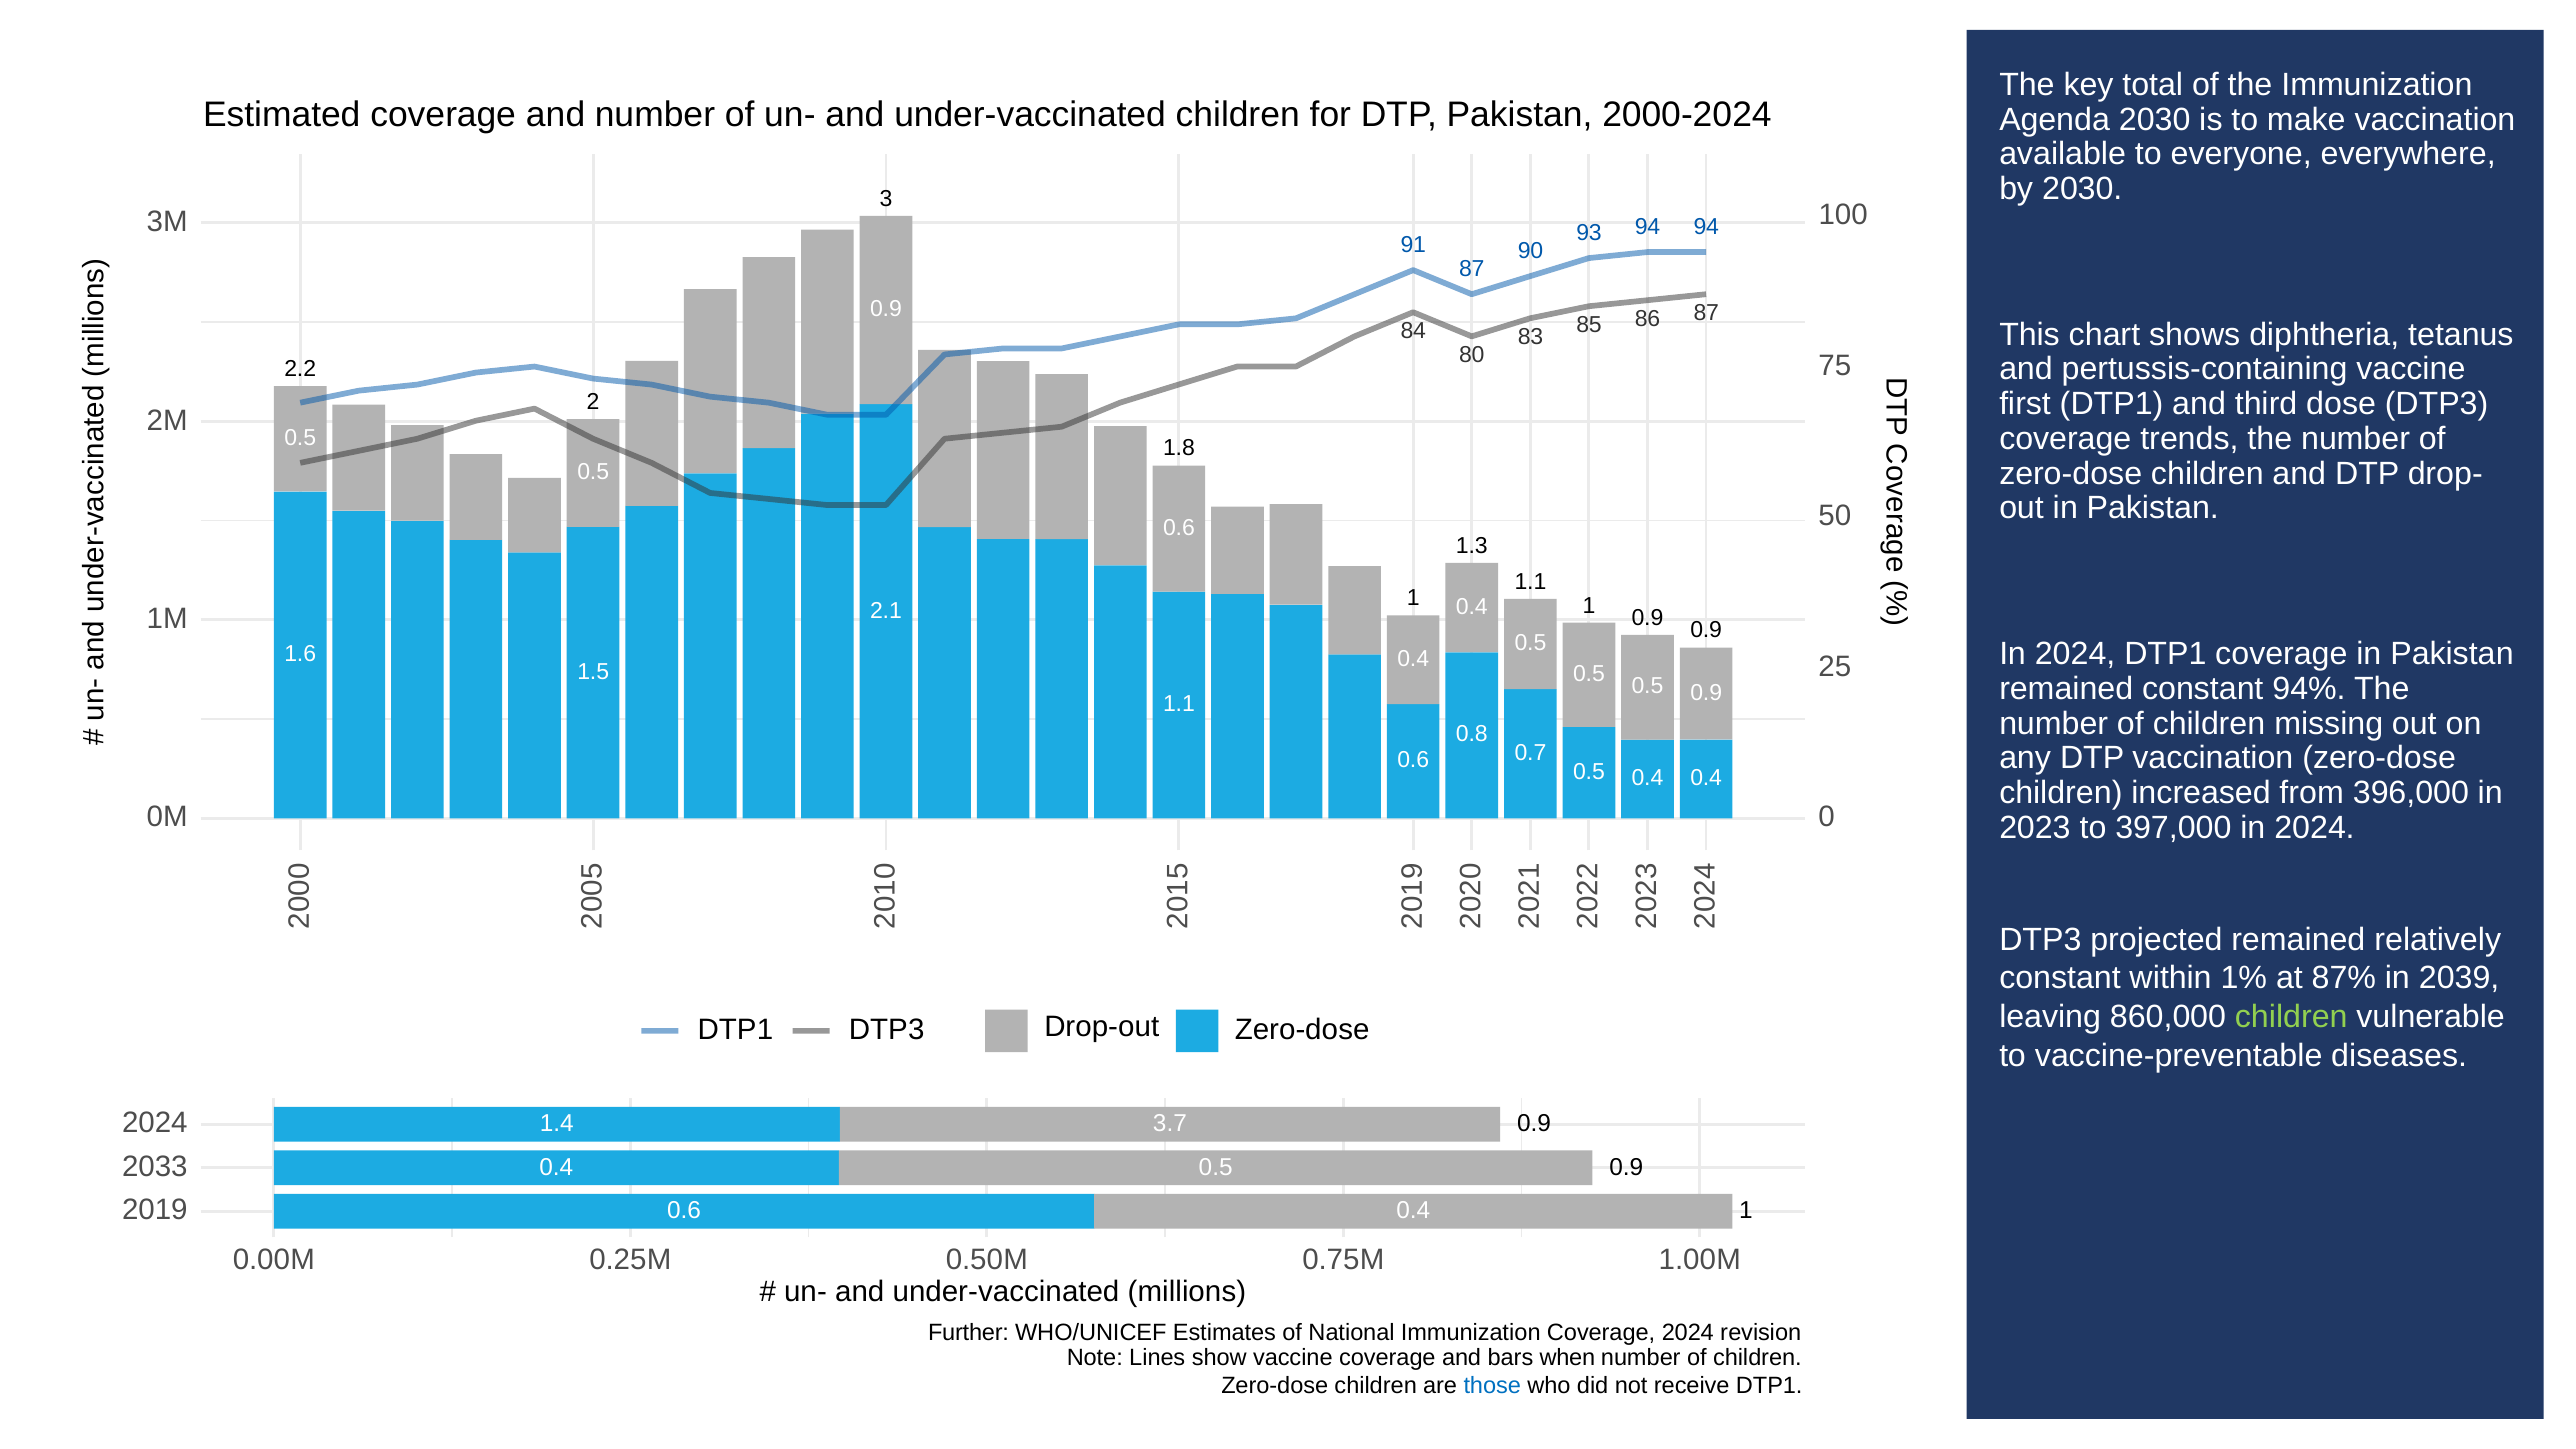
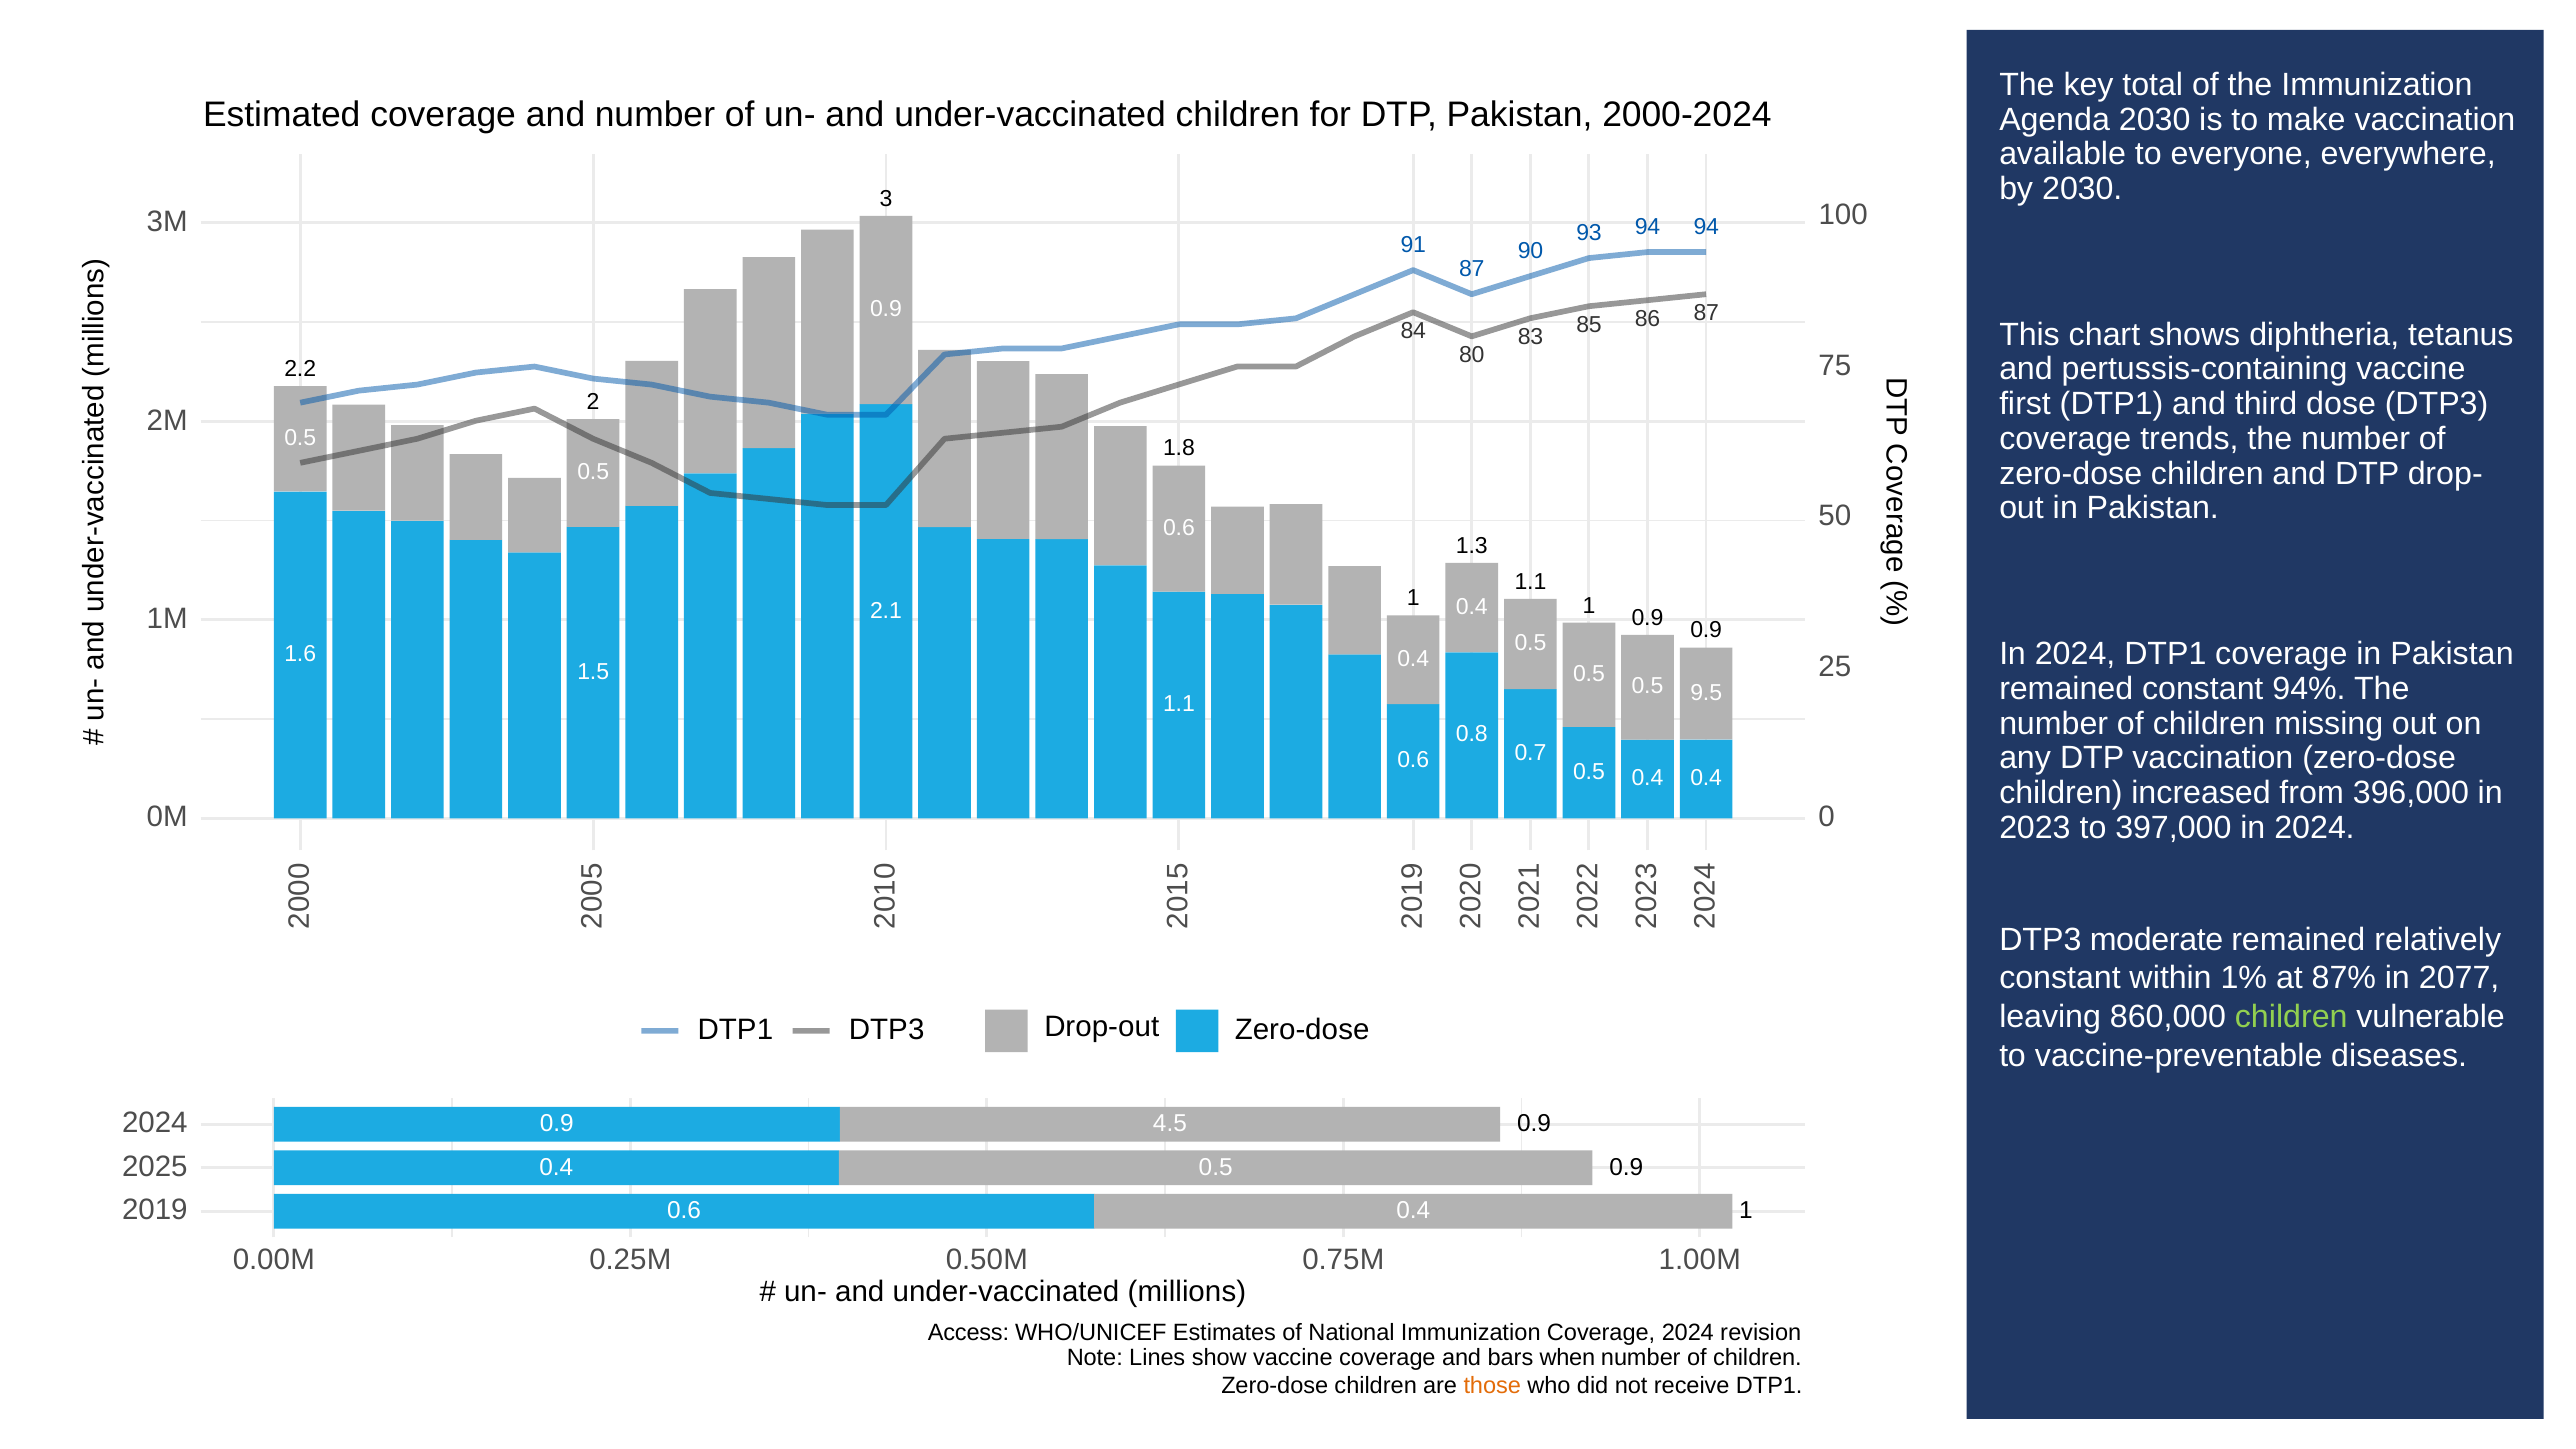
0.9: 0.9 -> 9.5 (1706, 693)
projected: projected -> moderate (2157, 940)
2039: 2039 -> 2077 (2459, 978)
1.4: 1.4 -> 0.9 (557, 1123)
3.7: 3.7 -> 4.5 (1170, 1123)
2033: 2033 -> 2025 (155, 1167)
Further: Further -> Access (969, 1332)
those colour: blue -> orange (1492, 1386)
